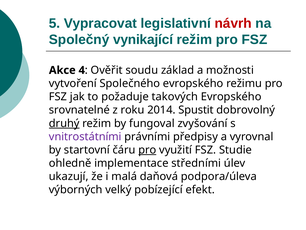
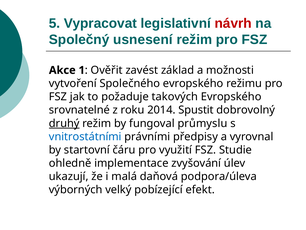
vynikající: vynikající -> usnesení (143, 40)
4: 4 -> 1 (82, 70)
soudu: soudu -> zavést (142, 70)
zvyšování: zvyšování -> průmyslu (202, 123)
vnitrostátními colour: purple -> blue (85, 136)
pro underline: present -> none (147, 150)
středními: středními -> zvyšování (196, 163)
